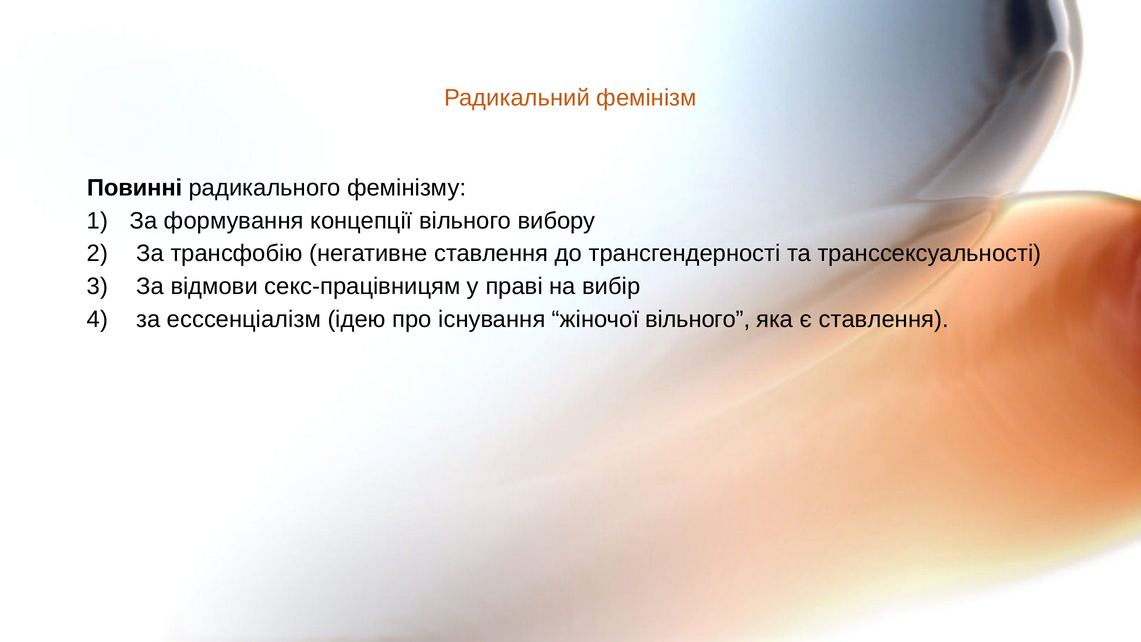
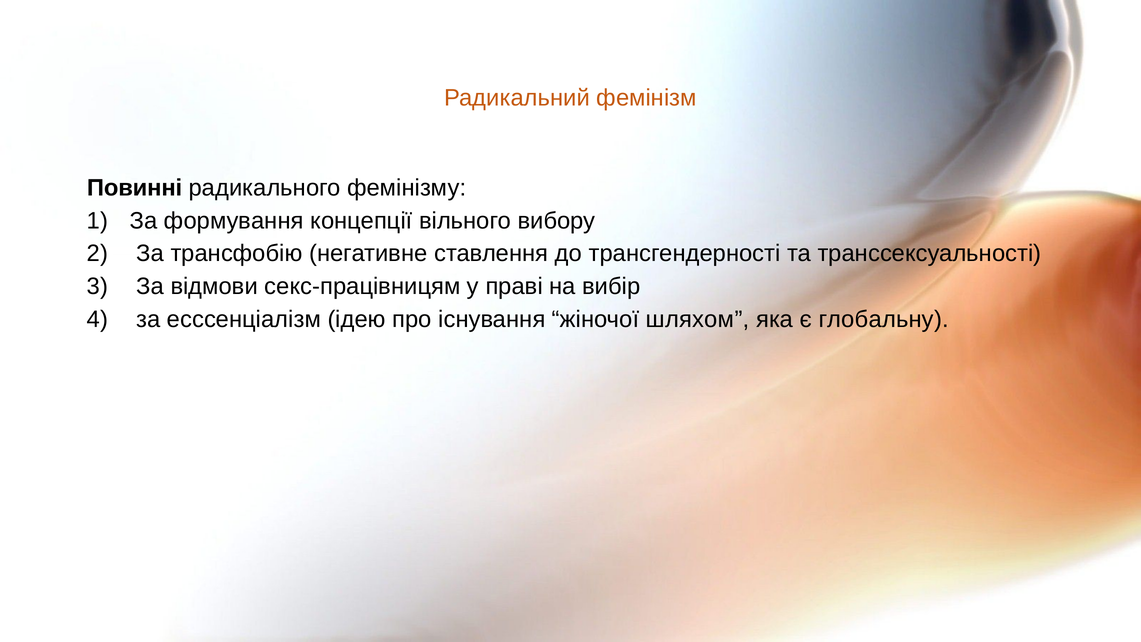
жіночої вільного: вільного -> шляхом (698, 319)
є ставлення: ставлення -> глобальну (884, 319)
